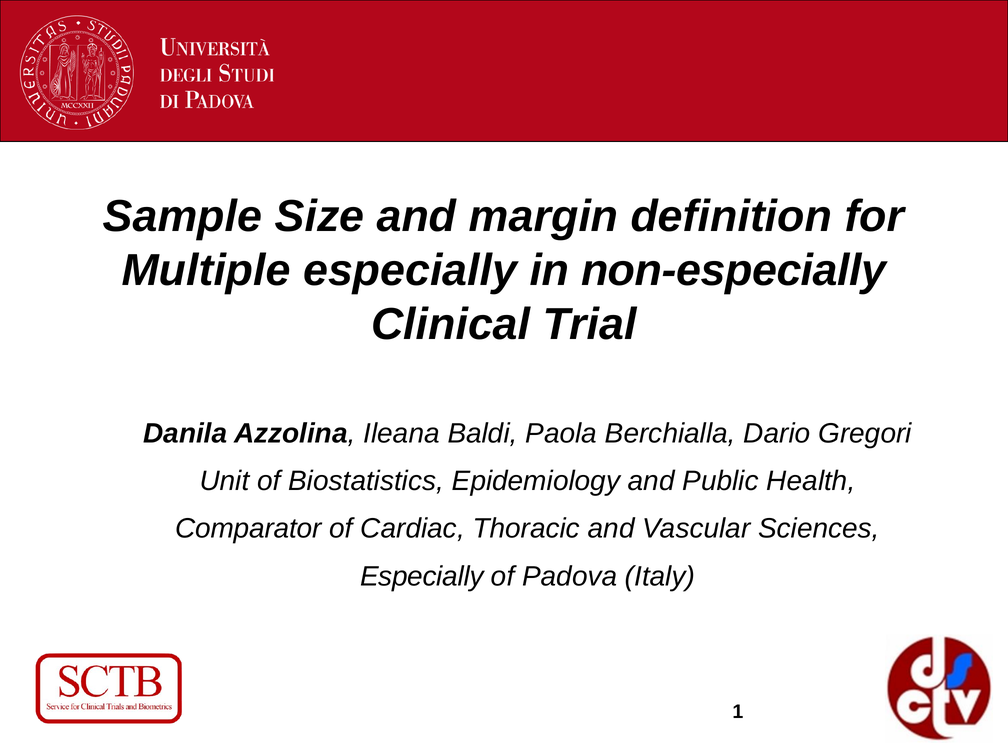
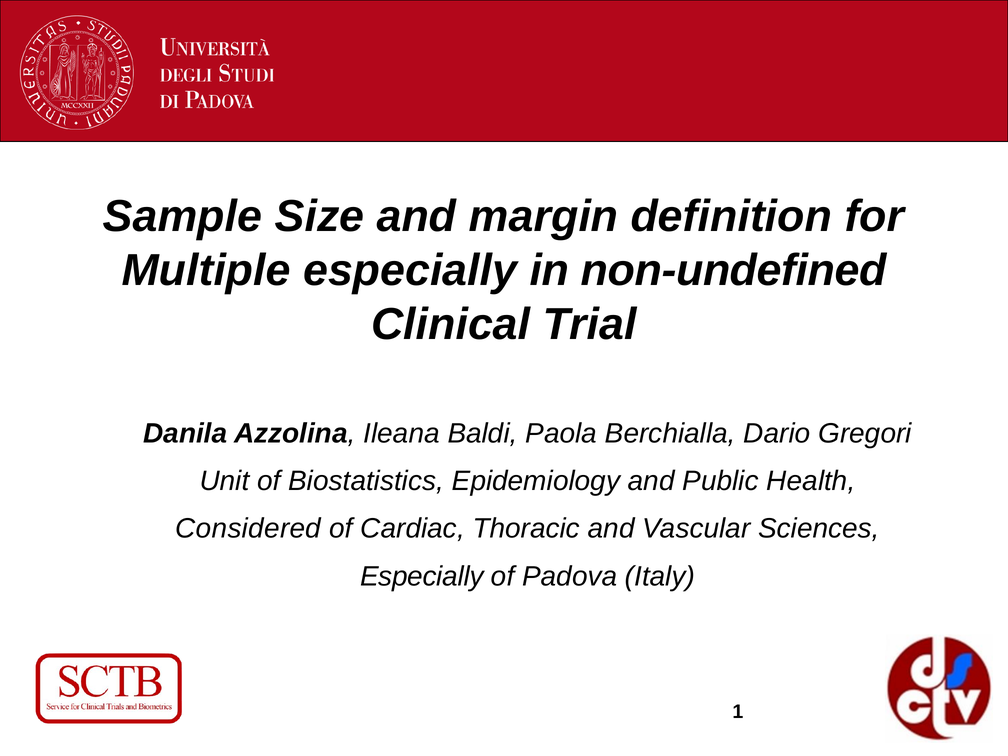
non-especially: non-especially -> non-undefined (734, 270)
Comparator: Comparator -> Considered (248, 529)
